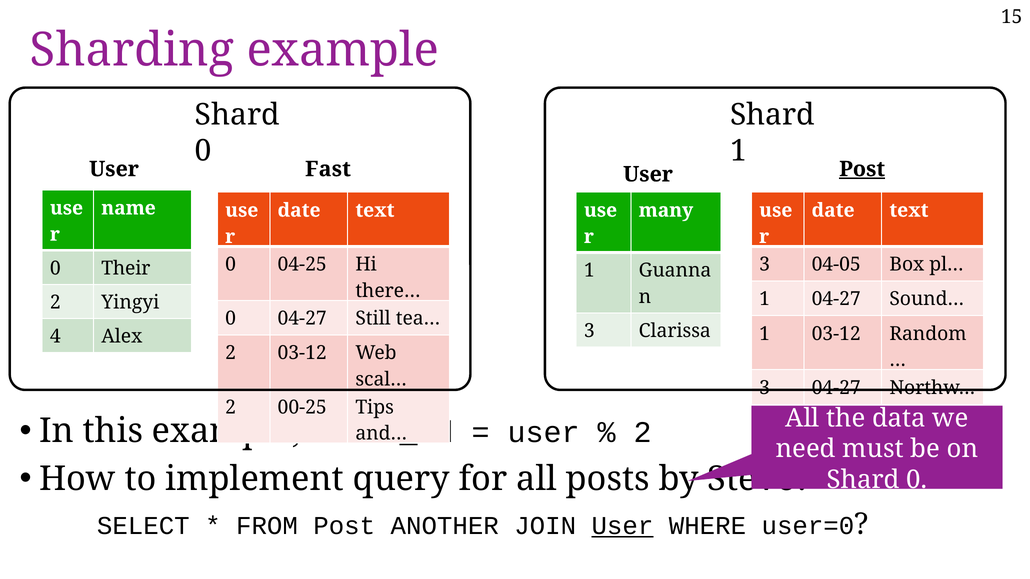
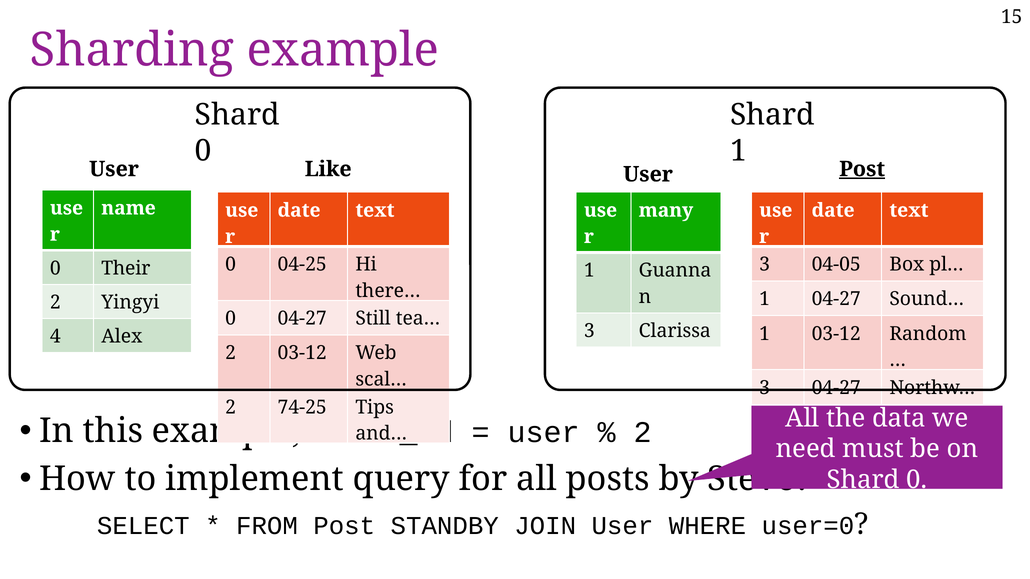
Fast: Fast -> Like (328, 169)
00-25: 00-25 -> 74-25 (302, 407)
ANOTHER: ANOTHER -> STANDBY (445, 526)
User underline: present -> none (622, 526)
